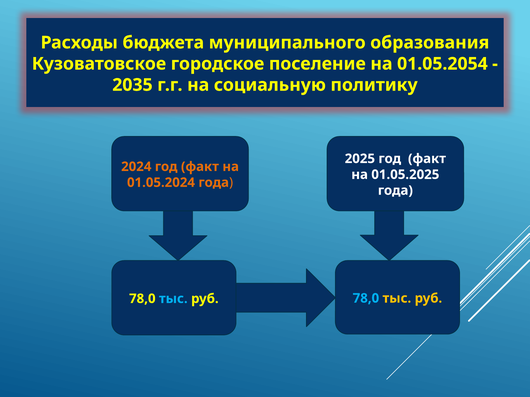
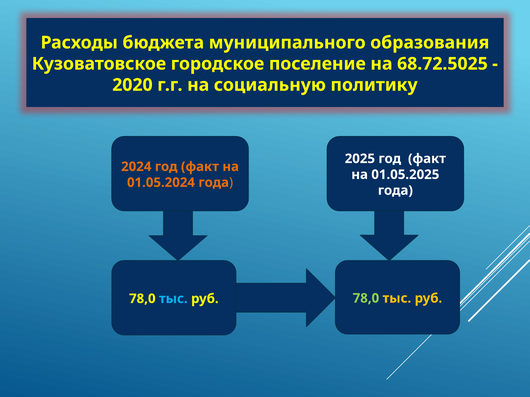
01.05.2054: 01.05.2054 -> 68.72.5025 (442, 64)
2035: 2035 -> 2020 (132, 85)
78,0 colour: light blue -> light green (366, 299)
